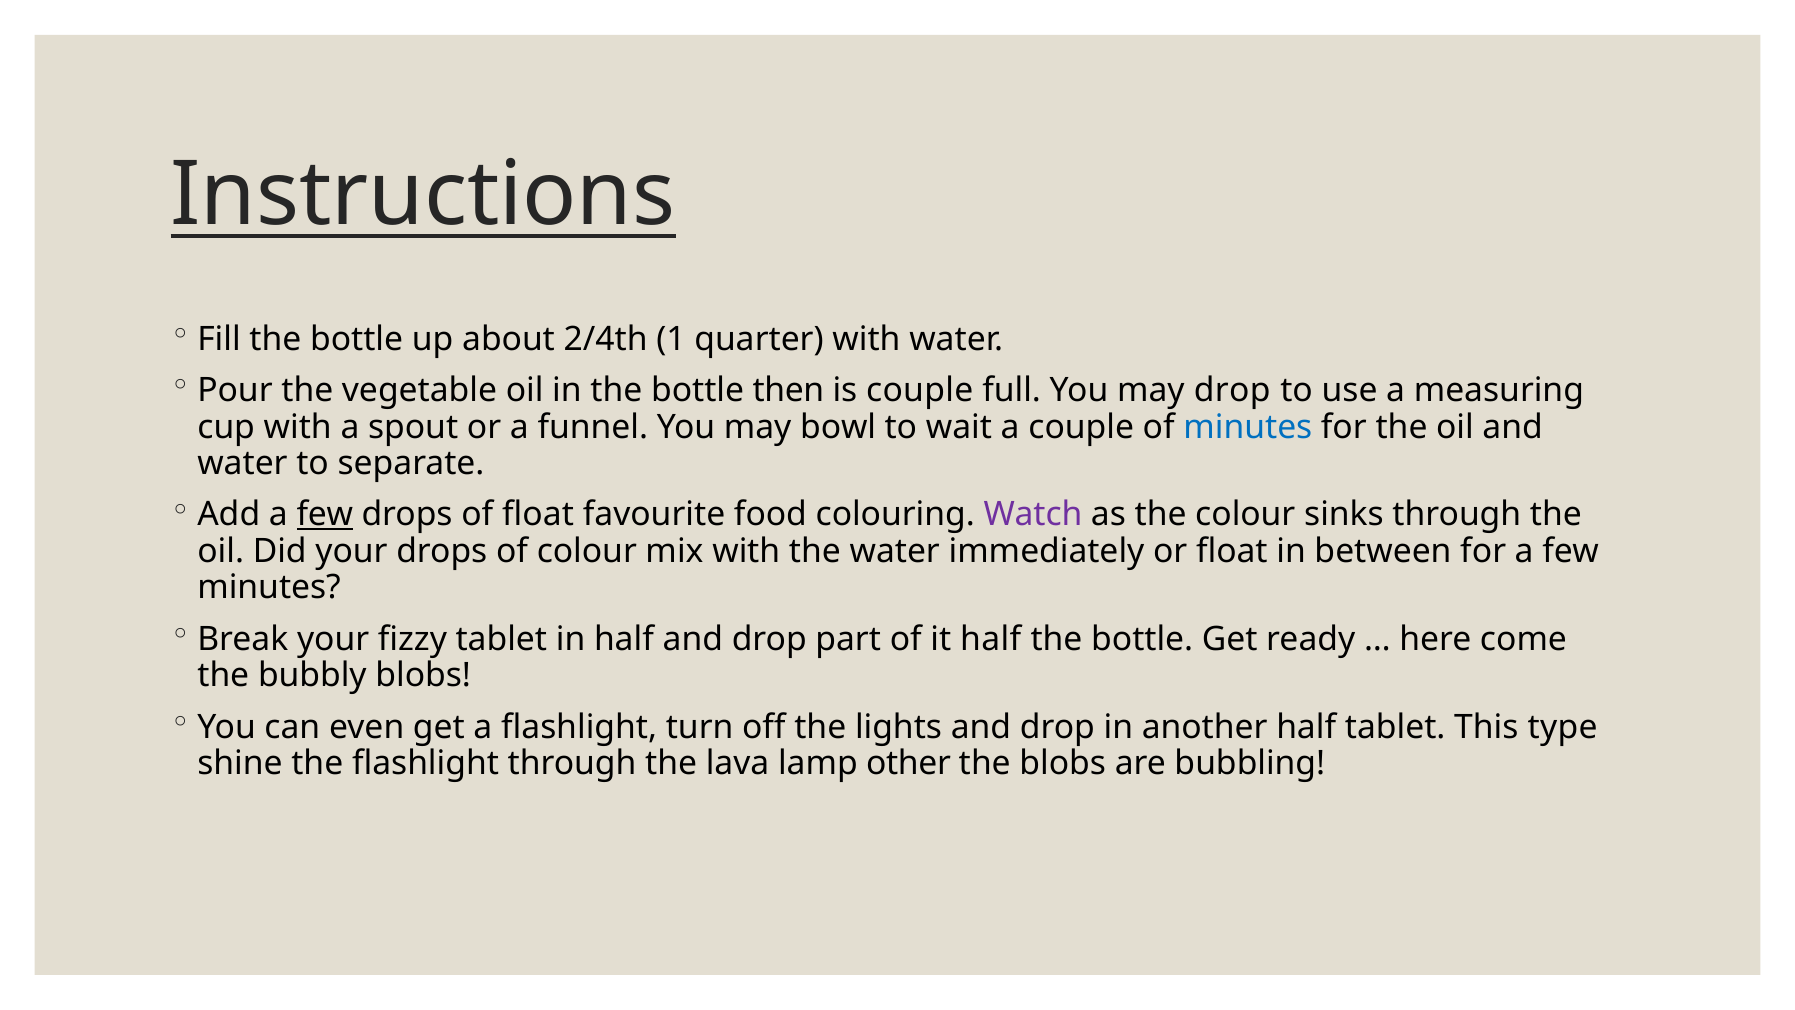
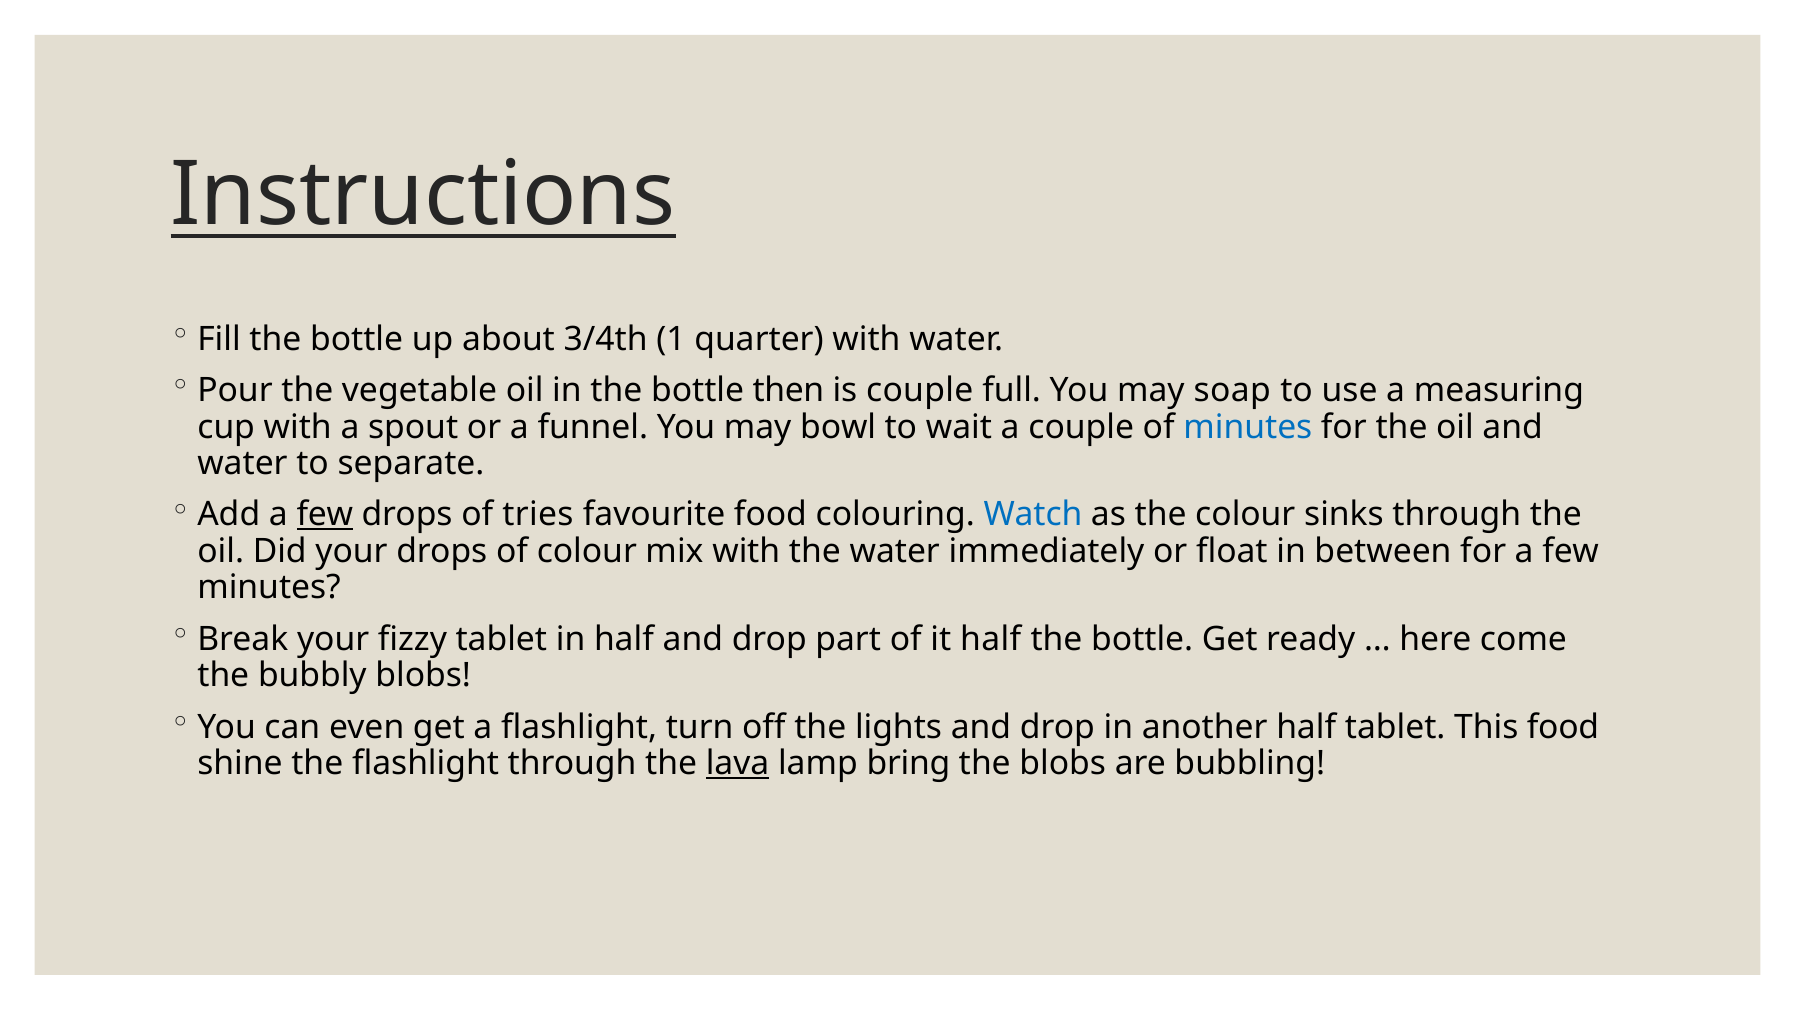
2/4th: 2/4th -> 3/4th (606, 339)
may drop: drop -> soap (1232, 390)
of float: float -> tries (538, 515)
Watch colour: purple -> blue (1033, 515)
This type: type -> food (1563, 727)
lava underline: none -> present (738, 763)
other: other -> bring (908, 763)
